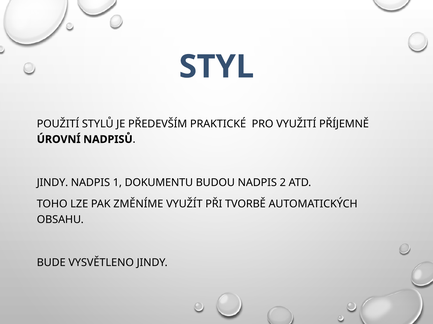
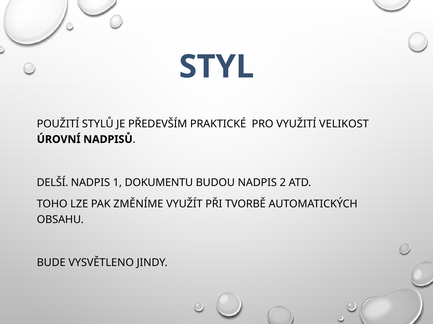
PŘÍJEMNĚ: PŘÍJEMNĚ -> VELIKOST (344, 124)
JINDY: JINDY -> DELŠÍ (52, 183)
